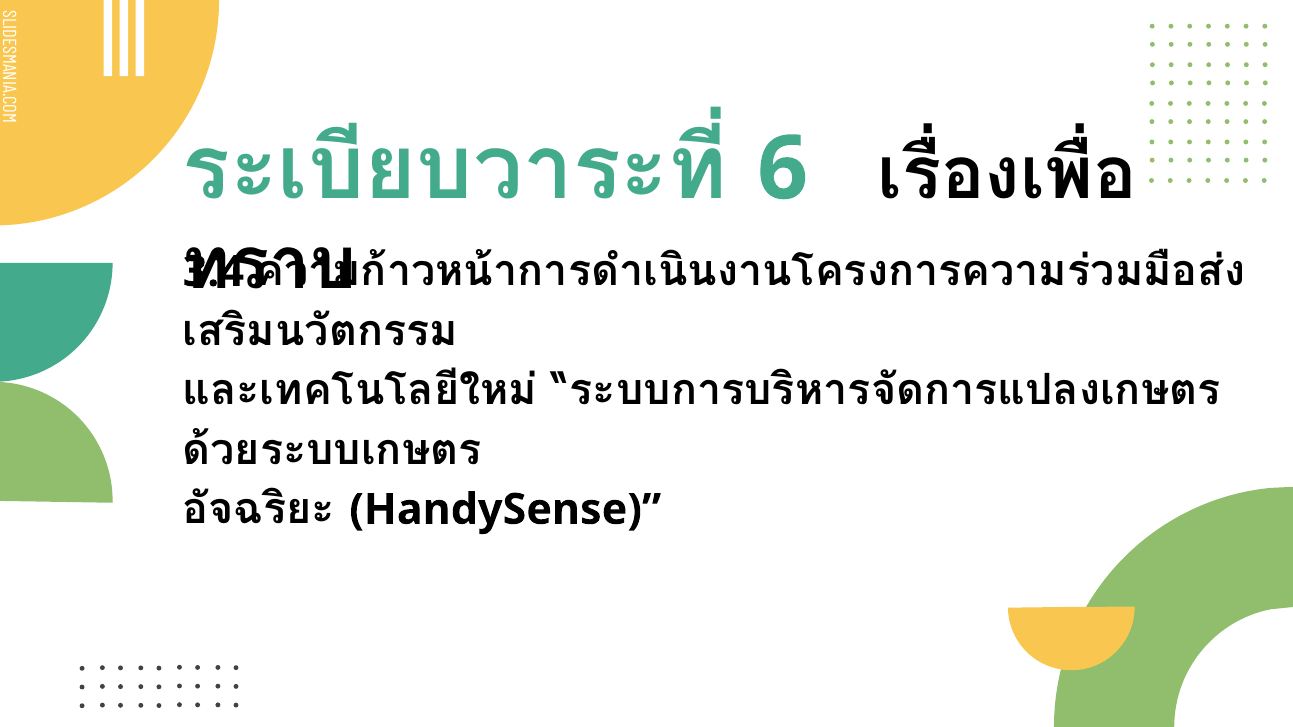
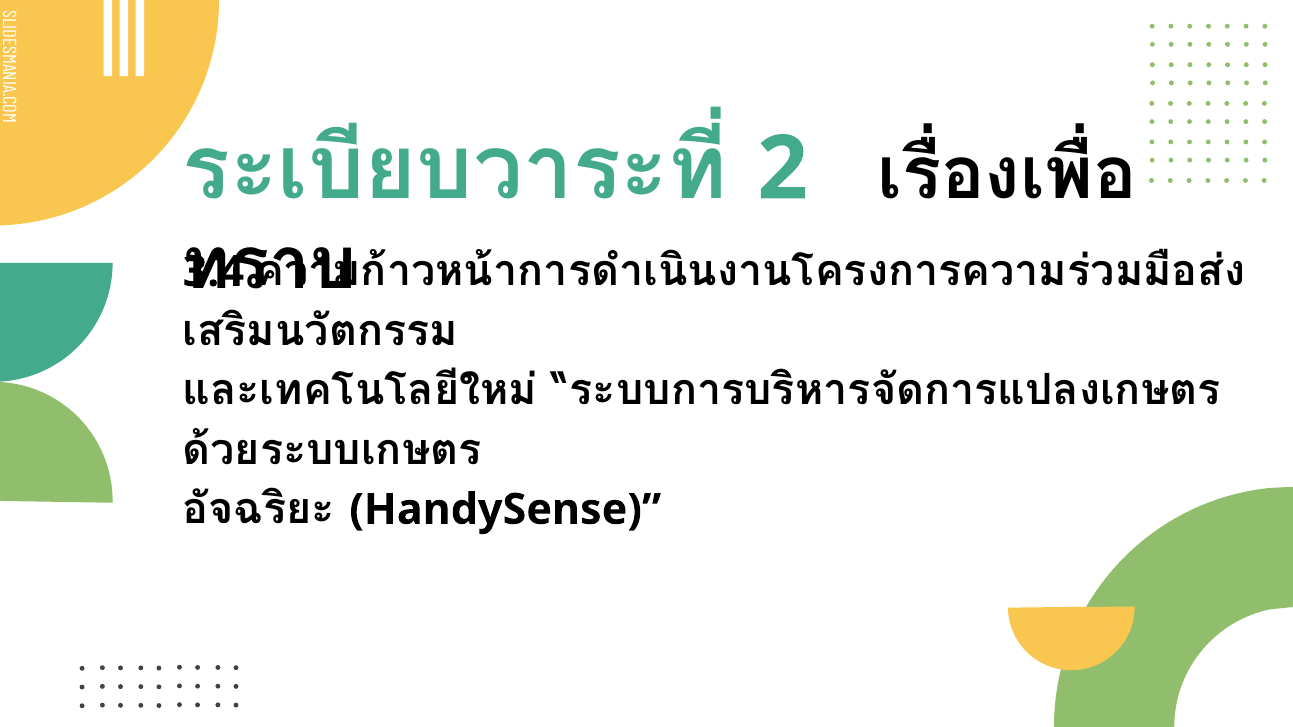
6: 6 -> 2 (783, 169)
